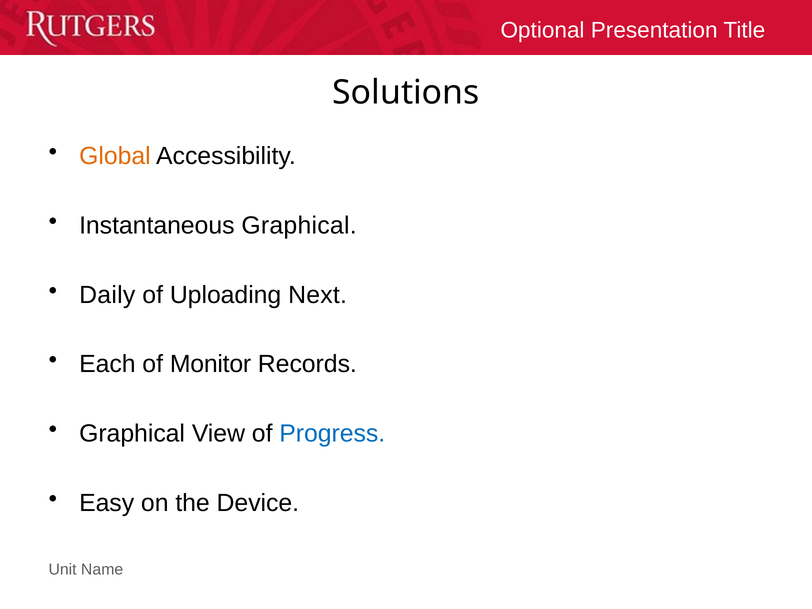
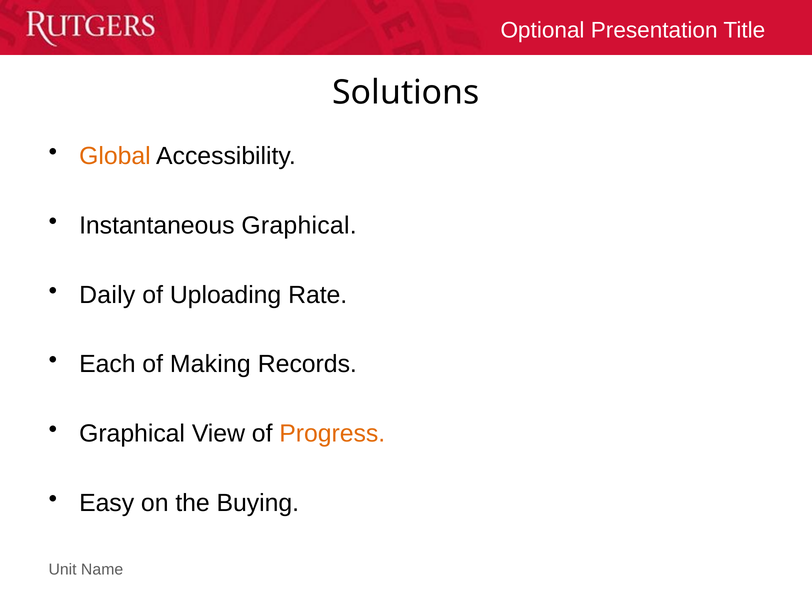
Next: Next -> Rate (318, 295)
Monitor: Monitor -> Making (210, 364)
Progress colour: blue -> orange (332, 434)
Device: Device -> Buying (258, 503)
